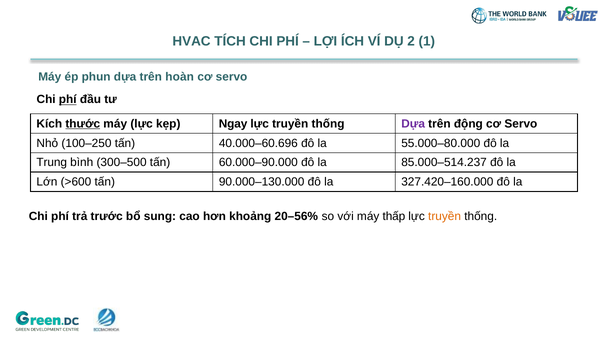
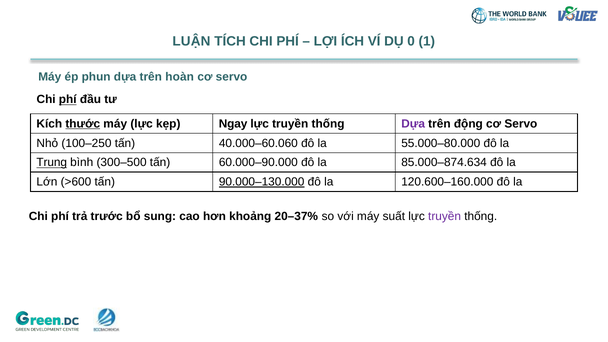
HVAC: HVAC -> LUẬN (191, 41)
2: 2 -> 0 (411, 41)
40.000–60.696: 40.000–60.696 -> 40.000–60.060 (258, 143)
Trung underline: none -> present (52, 163)
85.000–514.237: 85.000–514.237 -> 85.000–874.634 (444, 163)
90.000–130.000 underline: none -> present (262, 182)
327.420–160.000: 327.420–160.000 -> 120.600–160.000 (447, 182)
20–56%: 20–56% -> 20–37% (296, 216)
thấp: thấp -> suất (394, 216)
truyền colour: orange -> purple (445, 216)
